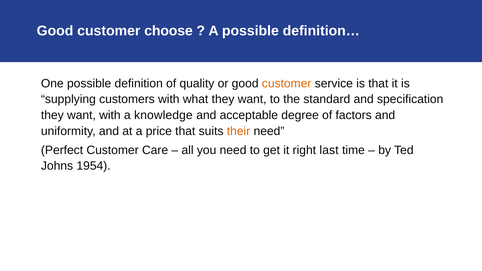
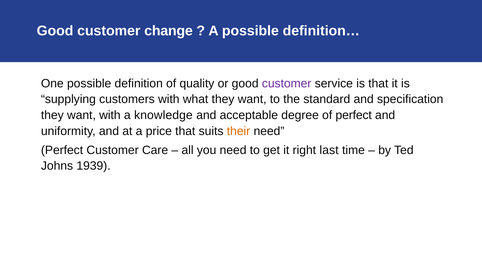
choose: choose -> change (169, 31)
customer colour: orange -> purple (287, 83)
of factors: factors -> perfect (354, 115)
1954: 1954 -> 1939 (94, 166)
